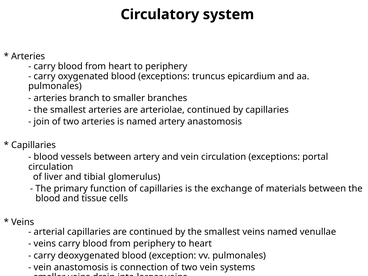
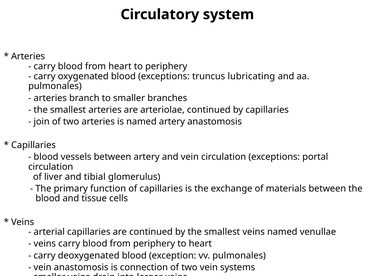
epicardium: epicardium -> lubricating (251, 76)
